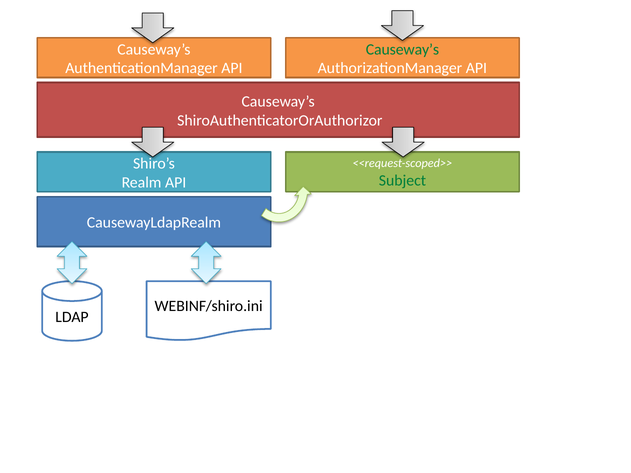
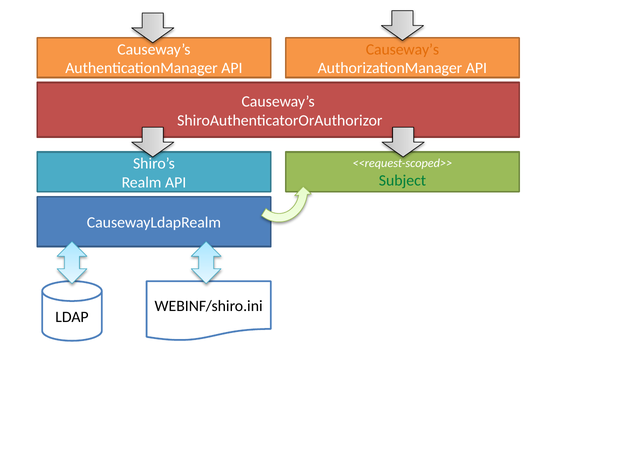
Causeway’s colour: green -> orange (402, 49)
